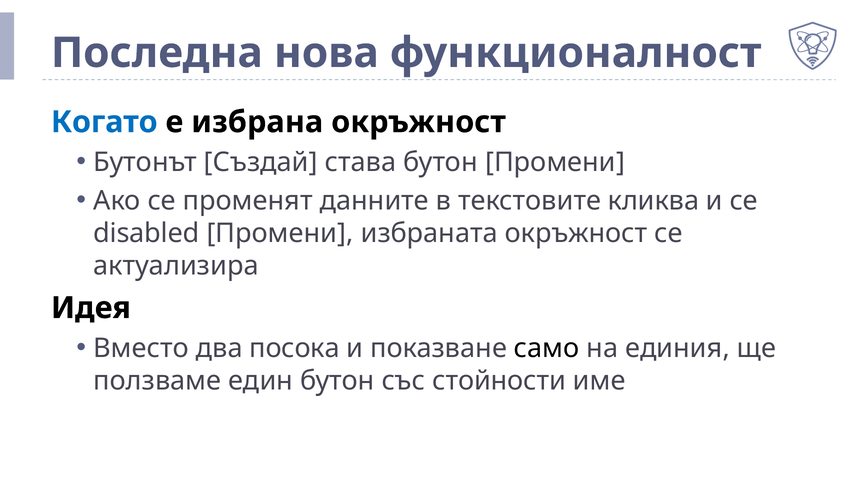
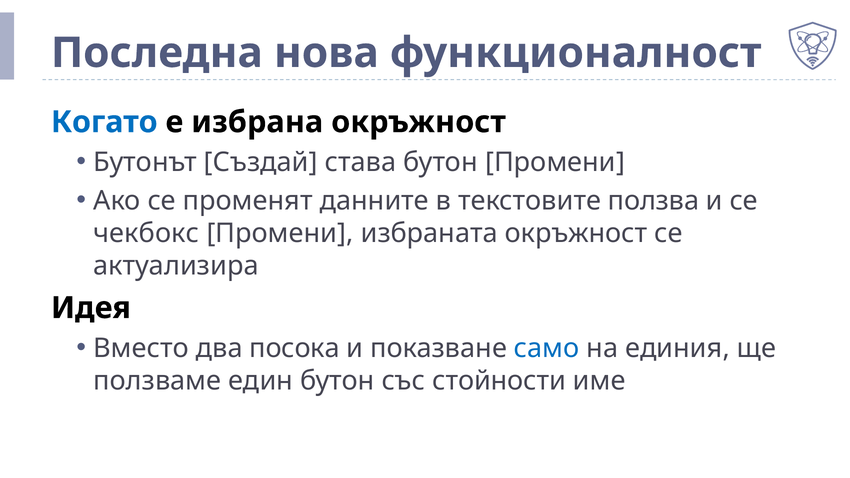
кликва: кликва -> ползва (654, 201)
disabled: disabled -> чекбокс (146, 233)
само colour: black -> blue (547, 348)
